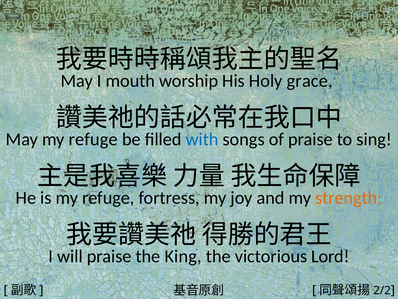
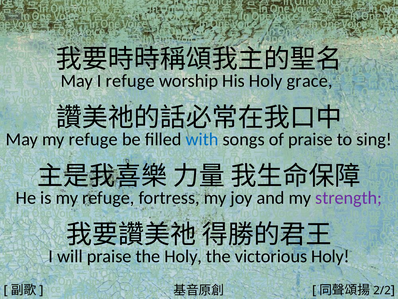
I mouth: mouth -> refuge (130, 81)
strength colour: orange -> purple (349, 197)
the King: King -> Holy (183, 256)
victorious Lord: Lord -> Holy (330, 256)
